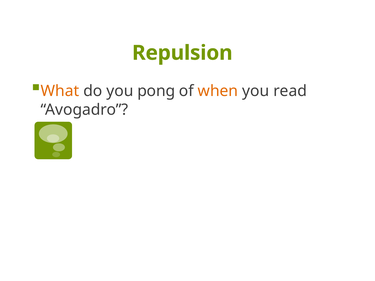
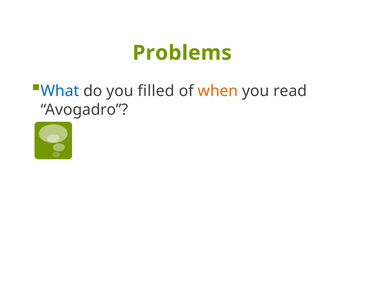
Repulsion: Repulsion -> Problems (182, 53)
What colour: orange -> blue (60, 91)
pong: pong -> filled (156, 91)
